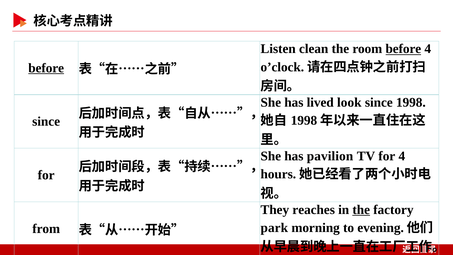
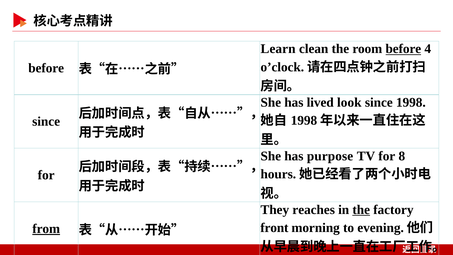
Listen: Listen -> Learn (278, 49)
before underline: present -> none (46, 68)
pavilion: pavilion -> purpose (330, 156)
for 4: 4 -> 8 (402, 156)
park: park -> front (274, 228)
from underline: none -> present (46, 229)
